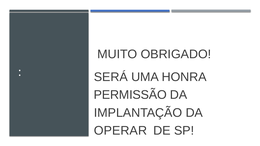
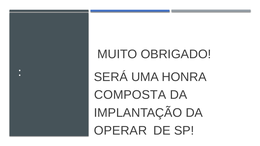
PERMISSÃO: PERMISSÃO -> COMPOSTA (130, 95)
